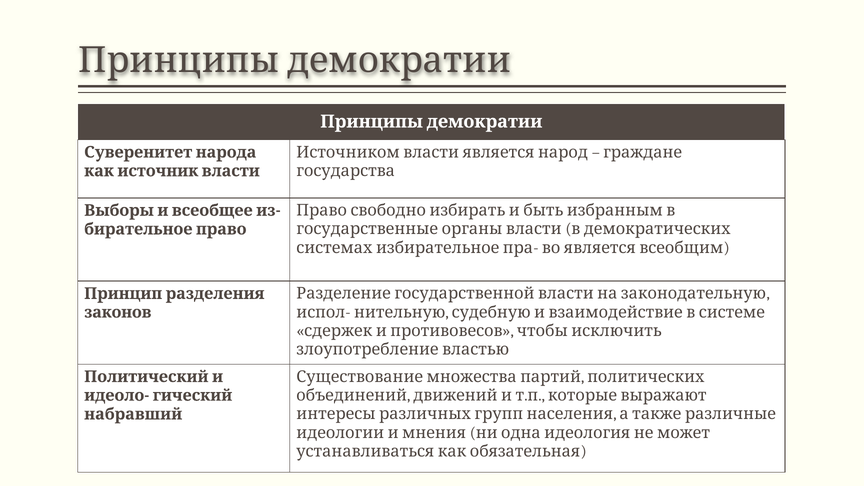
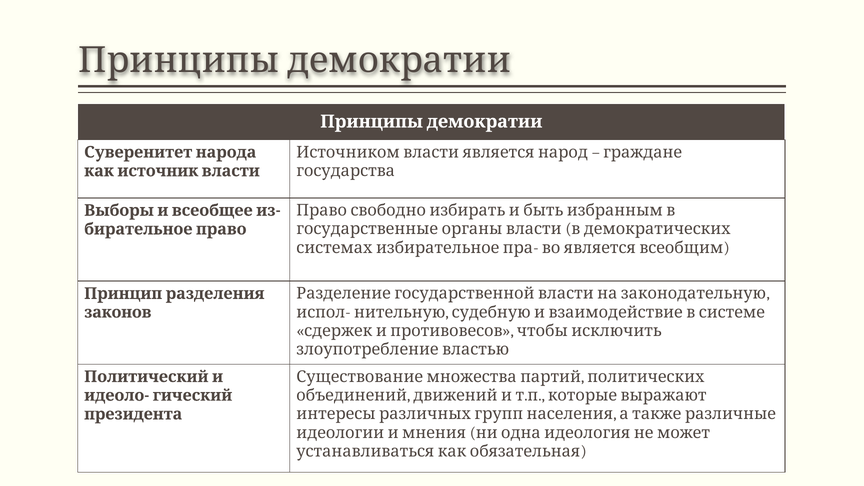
набравший: набравший -> президента (133, 414)
